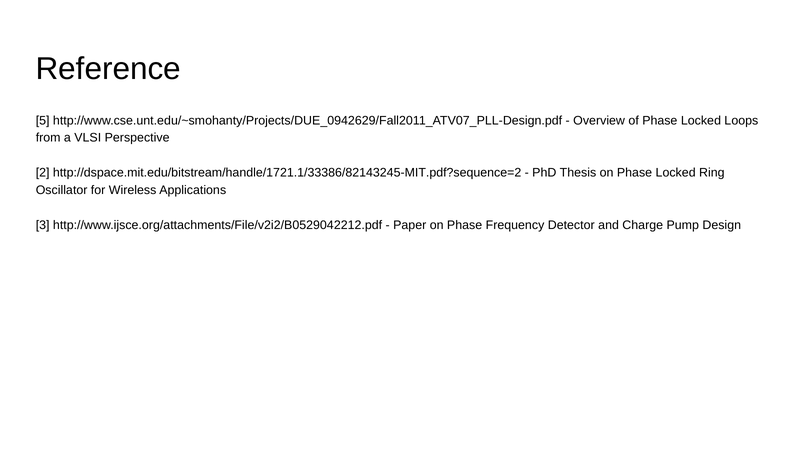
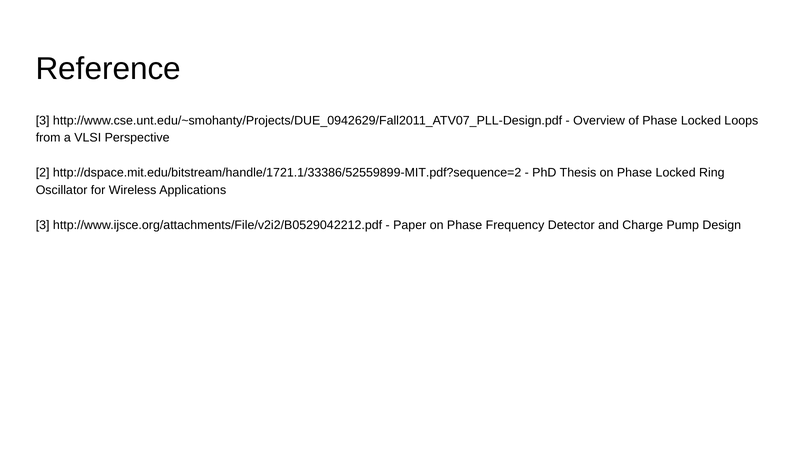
5: 5 -> 3 (43, 121)
http://dspace.mit.edu/bitstream/handle/1721.1/33386/82143245-MIT.pdf?sequence=2: http://dspace.mit.edu/bitstream/handle/1721.1/33386/82143245-MIT.pdf?sequence=2 -> http://dspace.mit.edu/bitstream/handle/1721.1/33386/52559899-MIT.pdf?sequence=2 (287, 173)
